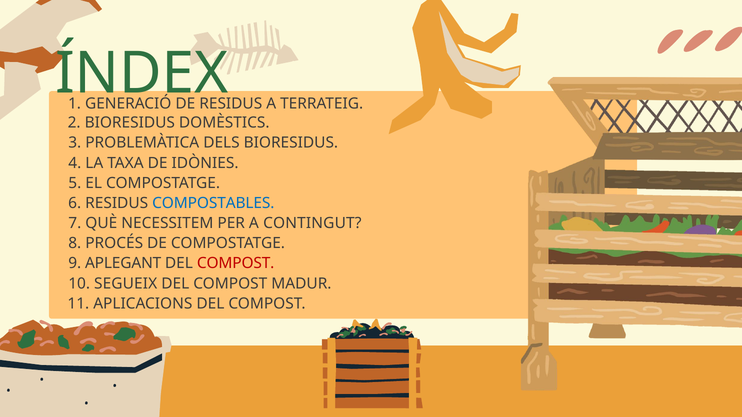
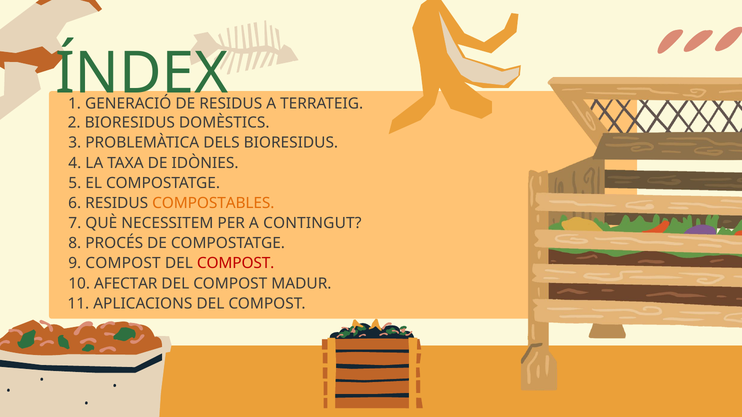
COMPOSTABLES colour: blue -> orange (213, 203)
9 APLEGANT: APLEGANT -> COMPOST (123, 264)
SEGUEIX: SEGUEIX -> AFECTAR (126, 284)
